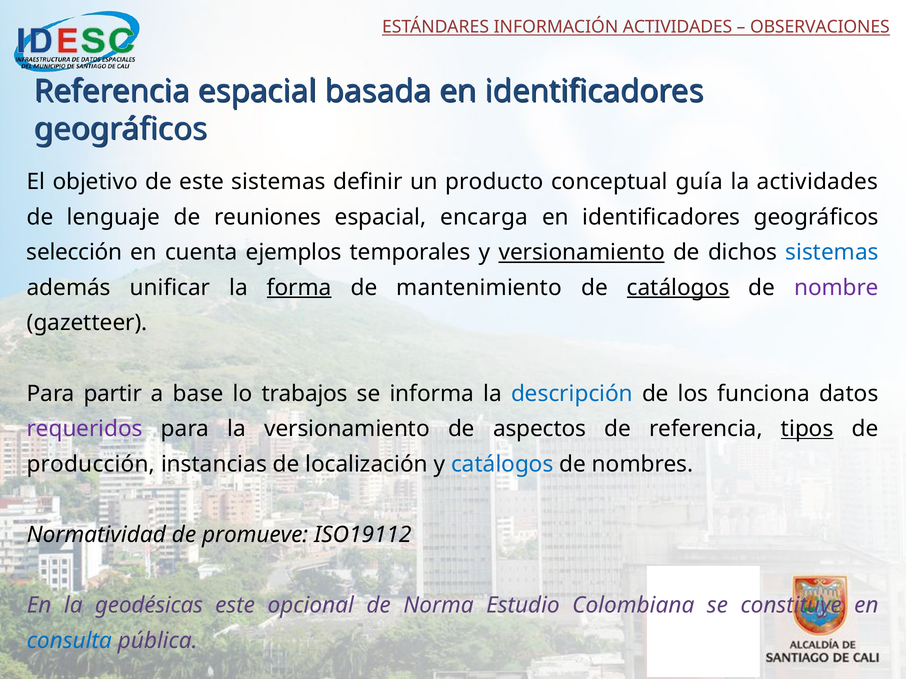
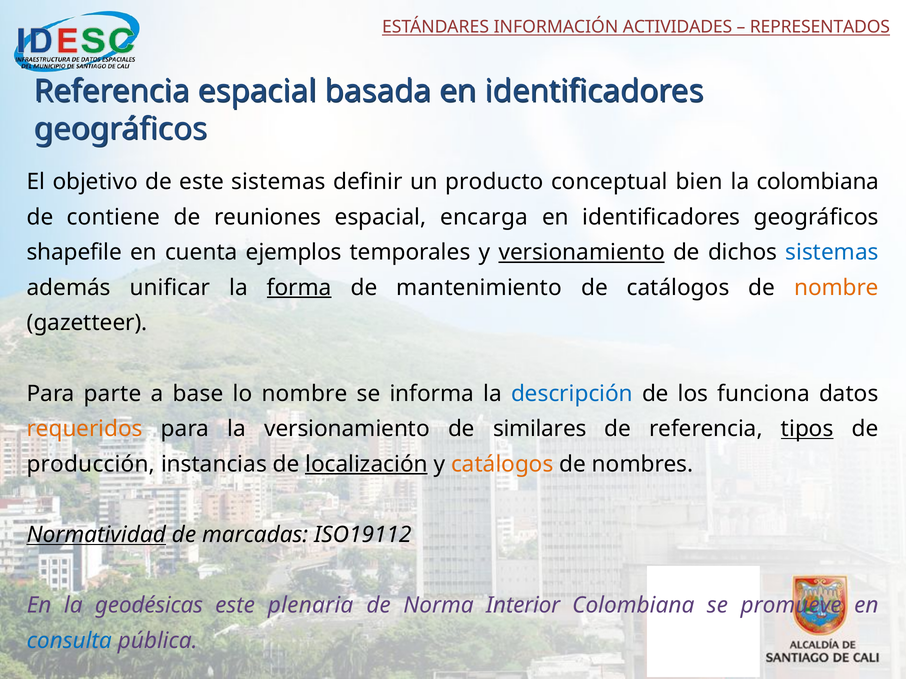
OBSERVACIONES: OBSERVACIONES -> REPRESENTADOS (820, 27)
guía: guía -> bien (699, 182)
la actividades: actividades -> colombiana (818, 182)
lenguaje: lenguaje -> contiene (113, 217)
selección: selección -> shapefile (74, 253)
catálogos underline: present -> none (678, 288)
nombre colour: purple -> orange (836, 288)
partir: partir -> parte (113, 394)
lo trabajos: trabajos -> nombre (305, 394)
requeridos colour: purple -> orange (85, 429)
aspectos: aspectos -> similares (540, 429)
localización underline: none -> present (366, 464)
catálogos colour: blue -> orange (502, 464)
Normatividad underline: none -> present (96, 535)
promueve: promueve -> marcadas (255, 535)
opcional: opcional -> plenaria (311, 606)
Estudio: Estudio -> Interior (523, 606)
constituye: constituye -> promueve (791, 606)
